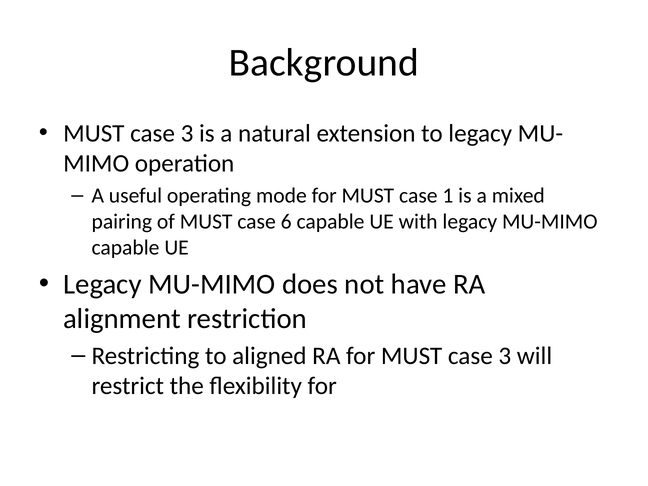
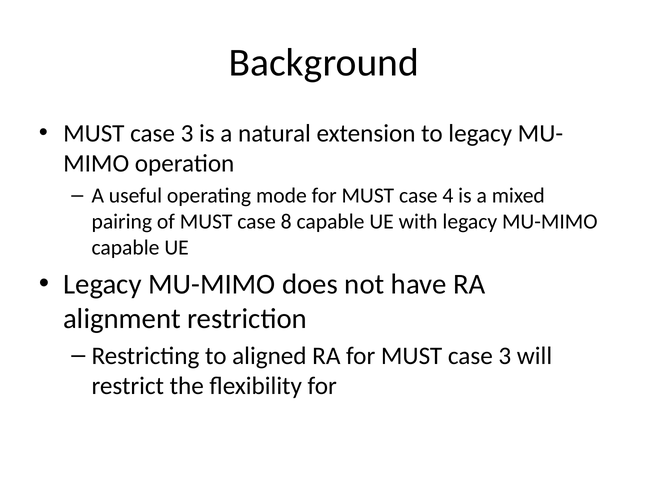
1: 1 -> 4 (448, 196)
6: 6 -> 8 (286, 222)
